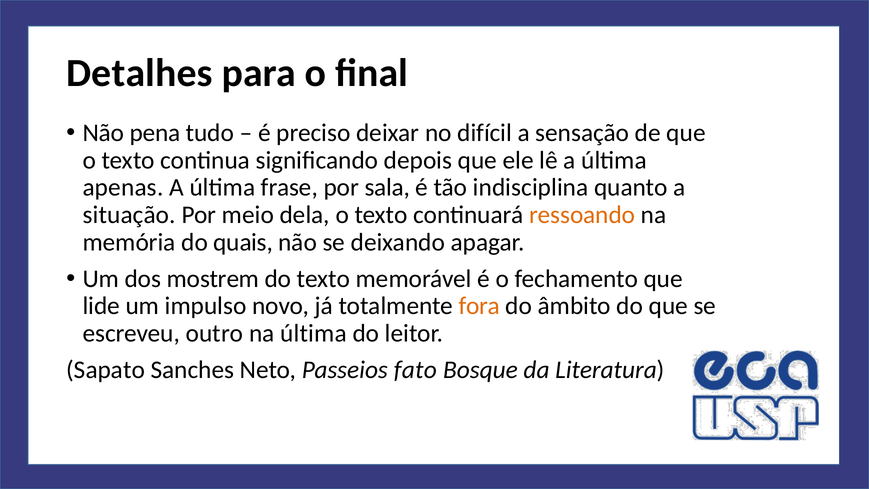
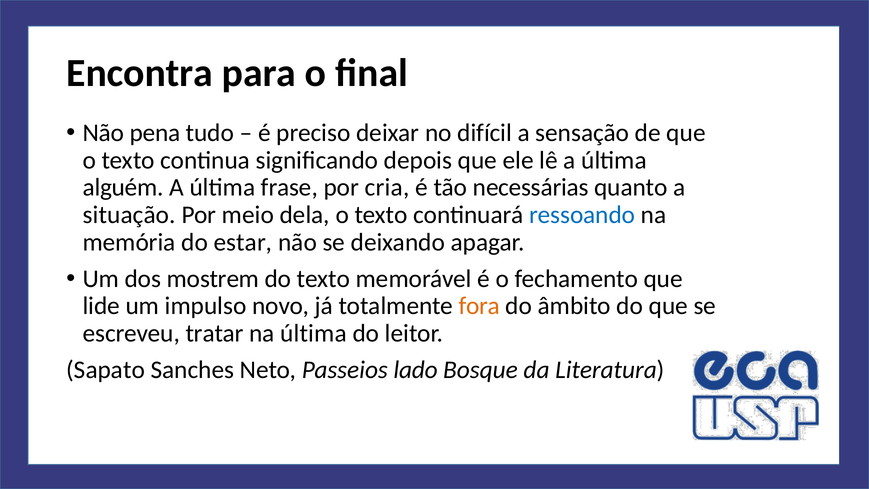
Detalhes: Detalhes -> Encontra (140, 73)
apenas: apenas -> alguém (123, 187)
sala: sala -> cria (387, 187)
indisciplina: indisciplina -> necessárias (531, 187)
ressoando colour: orange -> blue (582, 215)
quais: quais -> estar (243, 242)
outro: outro -> tratar (215, 333)
fato: fato -> lado (416, 370)
